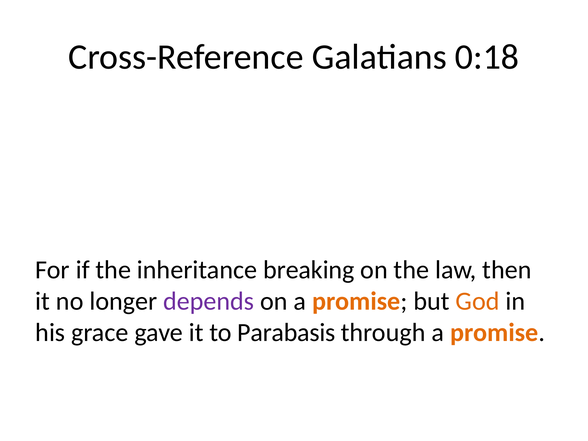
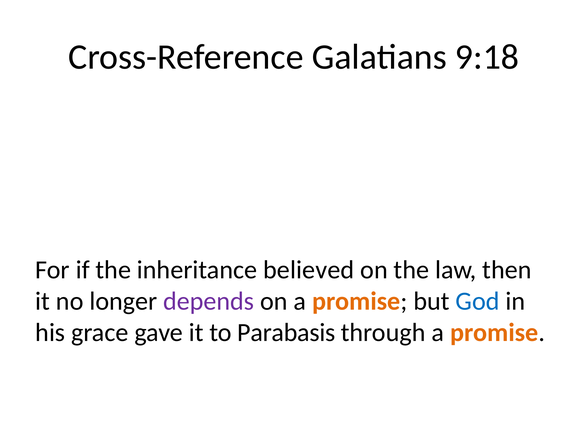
0:18: 0:18 -> 9:18 (487, 57)
breaking: breaking -> believed (309, 270)
God colour: orange -> blue (478, 301)
